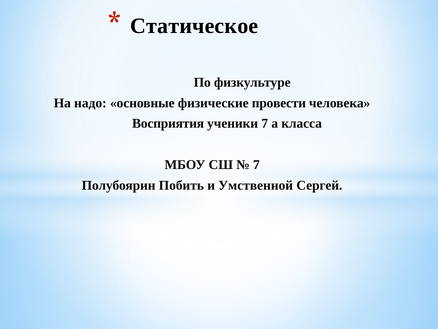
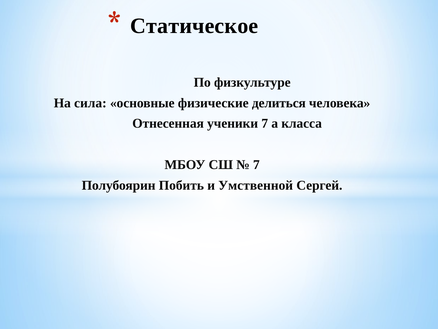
надо: надо -> сила (90, 103)
провести: провести -> делиться (279, 103)
Восприятия: Восприятия -> Отнесенная (168, 123)
